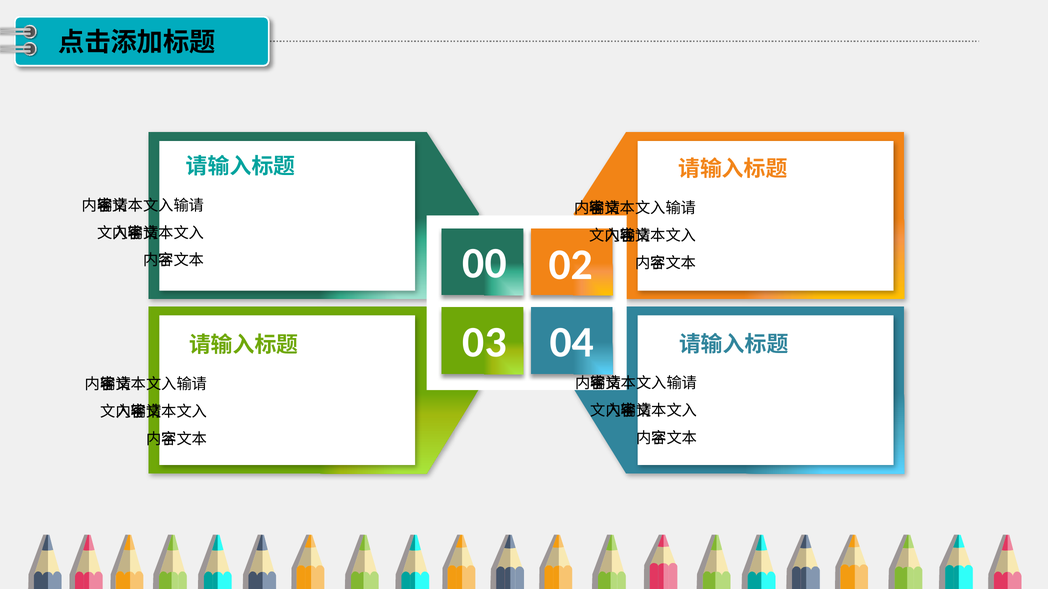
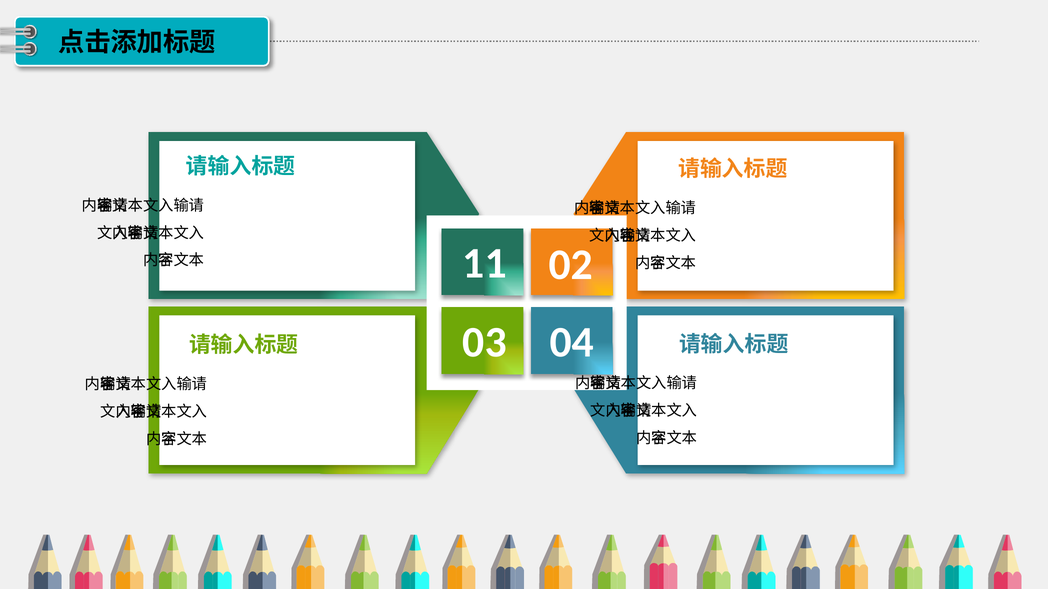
00: 00 -> 11 (485, 264)
